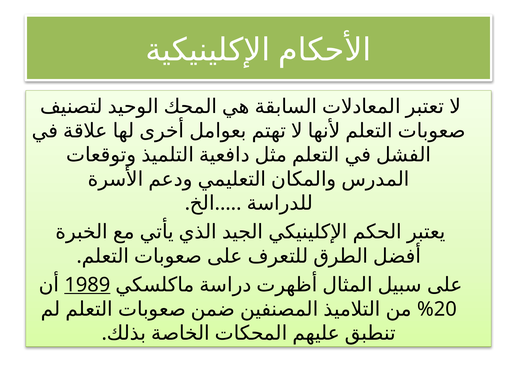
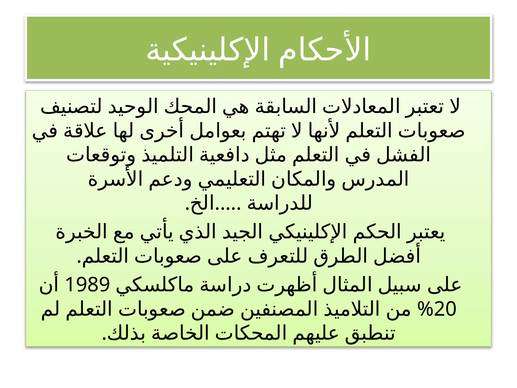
1989 underline: present -> none (87, 285)
